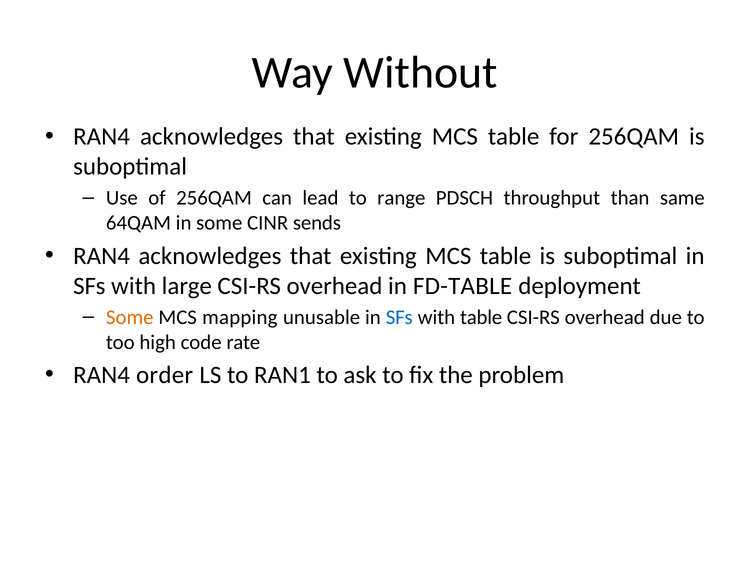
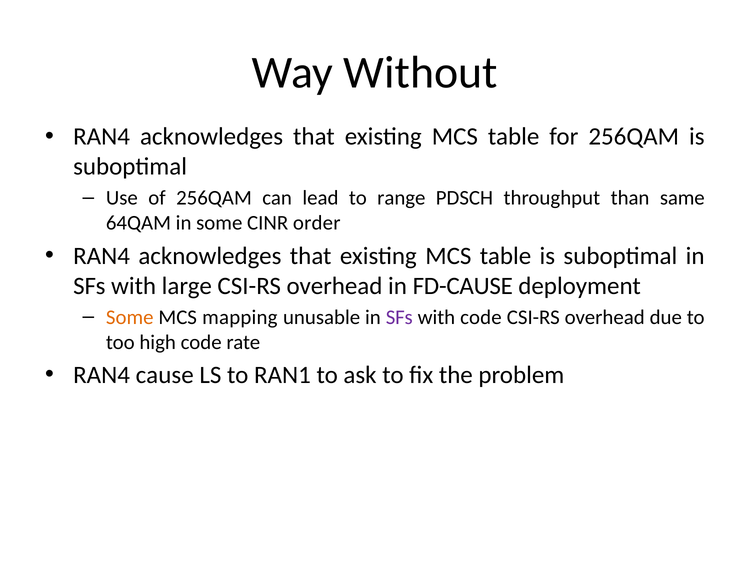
sends: sends -> order (317, 223)
FD-TABLE: FD-TABLE -> FD-CAUSE (463, 286)
SFs colour: blue -> purple (399, 317)
with table: table -> code (481, 317)
order: order -> cause (165, 375)
